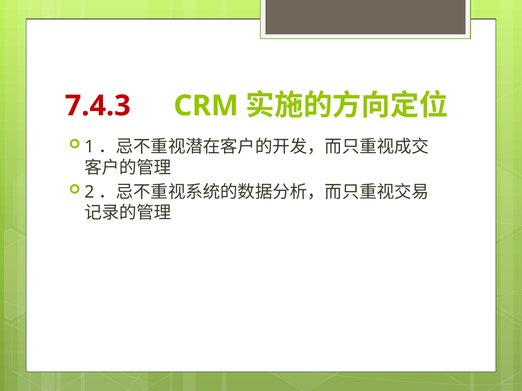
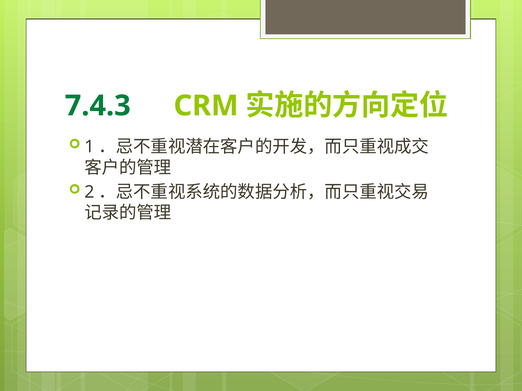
7.4.3 colour: red -> green (98, 106)
